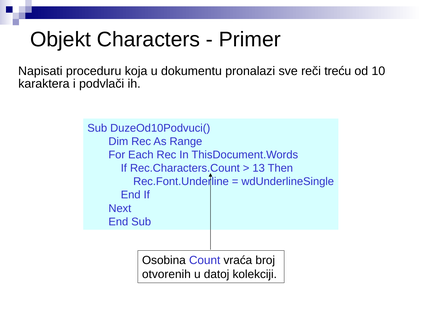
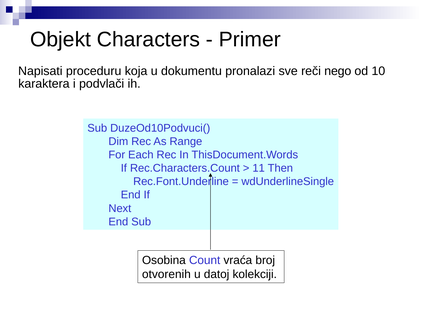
treću: treću -> nego (338, 71)
13: 13 -> 11 (259, 168)
